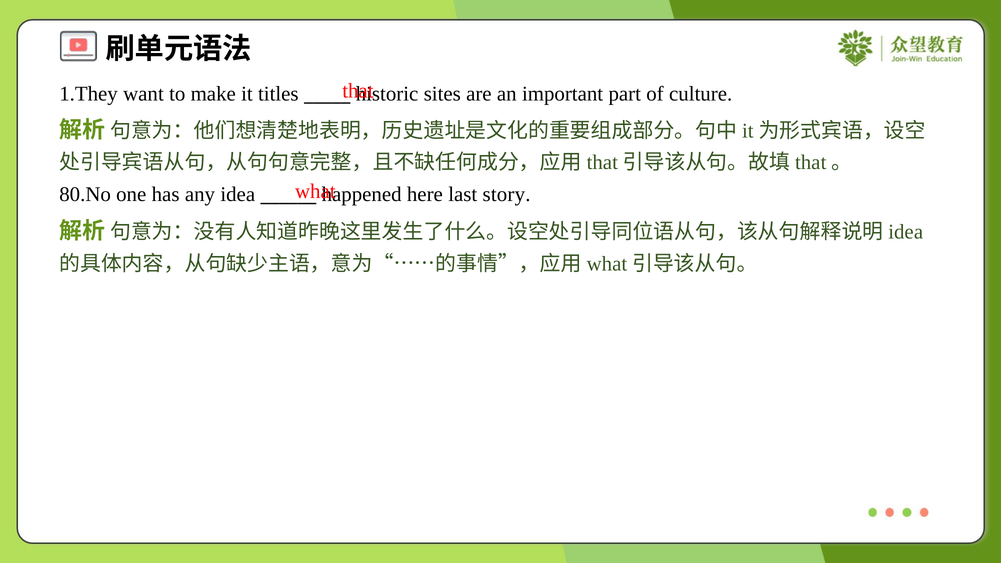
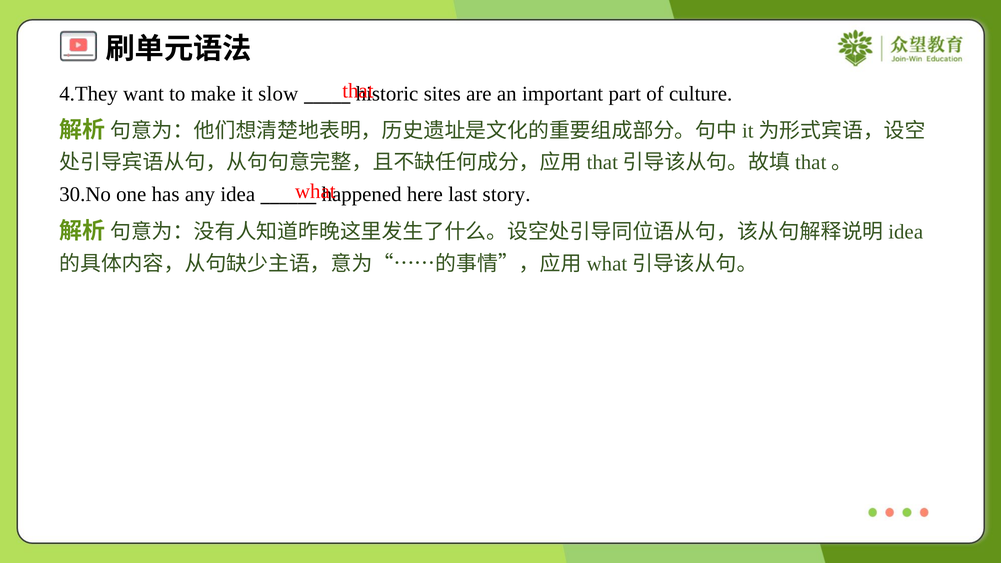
1.They: 1.They -> 4.They (89, 94)
titles: titles -> slow (278, 94)
80.No: 80.No -> 30.No (85, 194)
